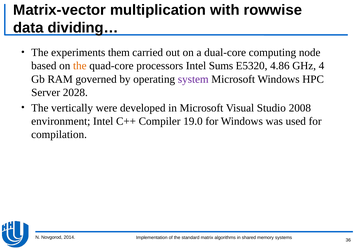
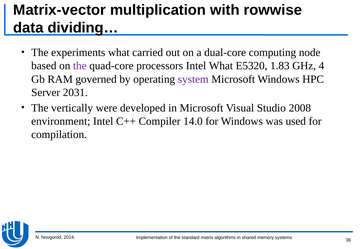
experiments them: them -> what (119, 53)
the colour: orange -> purple (80, 66)
Intel Sums: Sums -> What (221, 66)
4.86: 4.86 -> 1.83 (280, 66)
2028: 2028 -> 2031 (75, 92)
19.0: 19.0 -> 14.0 (193, 121)
